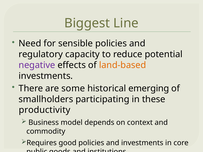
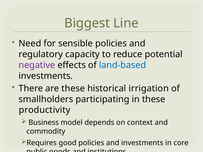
land-based colour: orange -> blue (123, 65)
are some: some -> these (73, 89)
emerging: emerging -> irrigation (149, 89)
